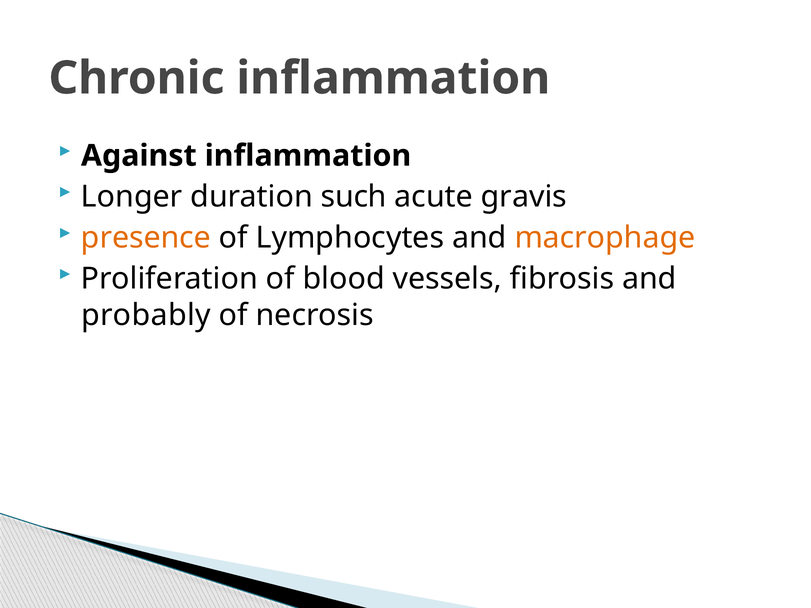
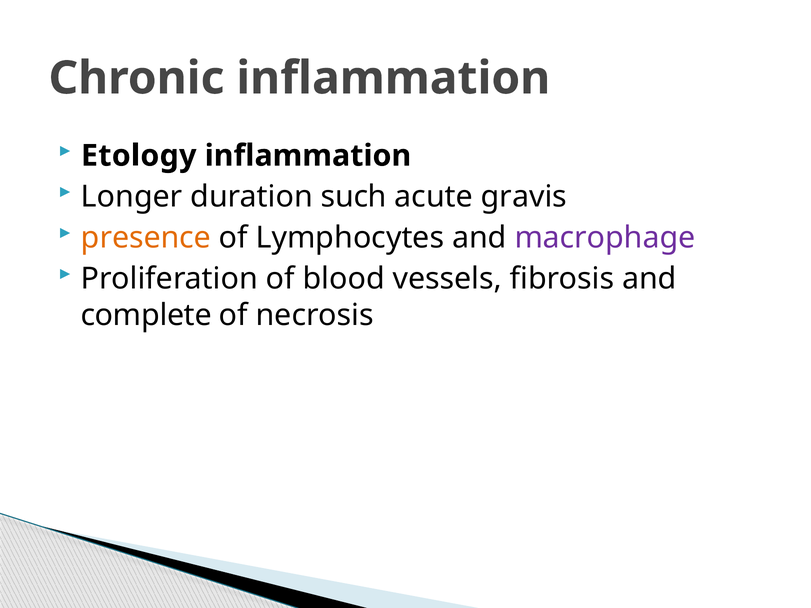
Against: Against -> Etology (139, 156)
macrophage colour: orange -> purple (605, 238)
probably: probably -> complete (146, 315)
